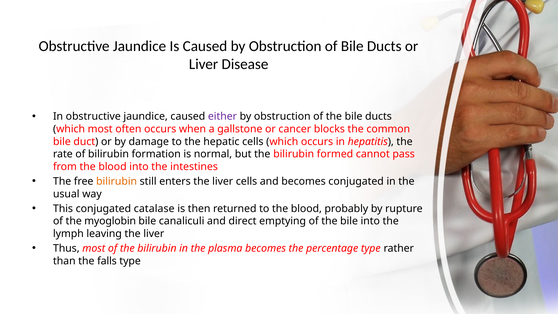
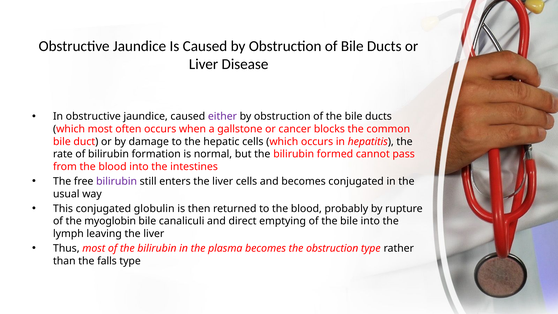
bilirubin colour: orange -> purple (117, 181)
catalase: catalase -> globulin (154, 209)
the percentage: percentage -> obstruction (332, 248)
